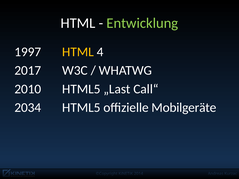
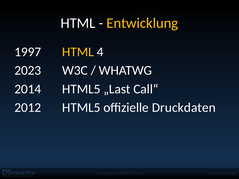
Entwicklung colour: light green -> yellow (142, 23)
2017: 2017 -> 2023 (28, 70)
2010: 2010 -> 2014 (28, 89)
2034: 2034 -> 2012 (28, 108)
Mobilgeräte: Mobilgeräte -> Druckdaten (184, 108)
